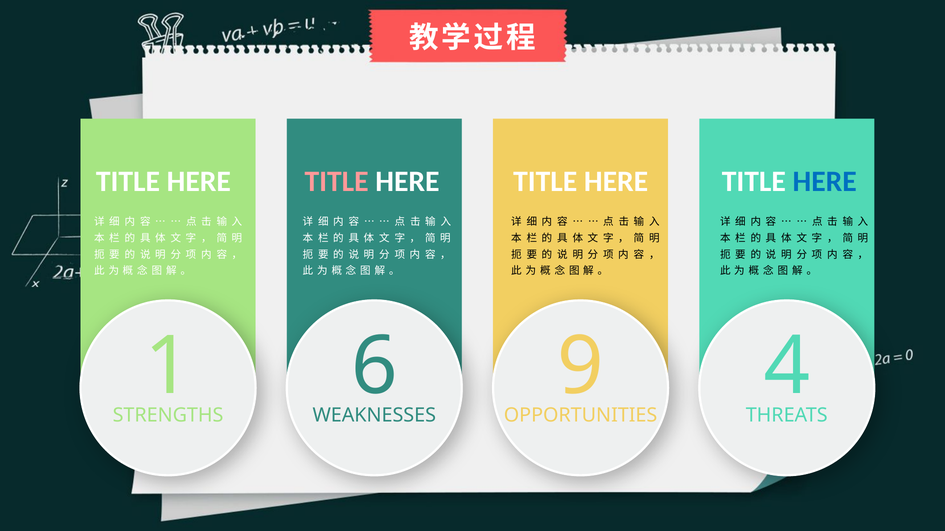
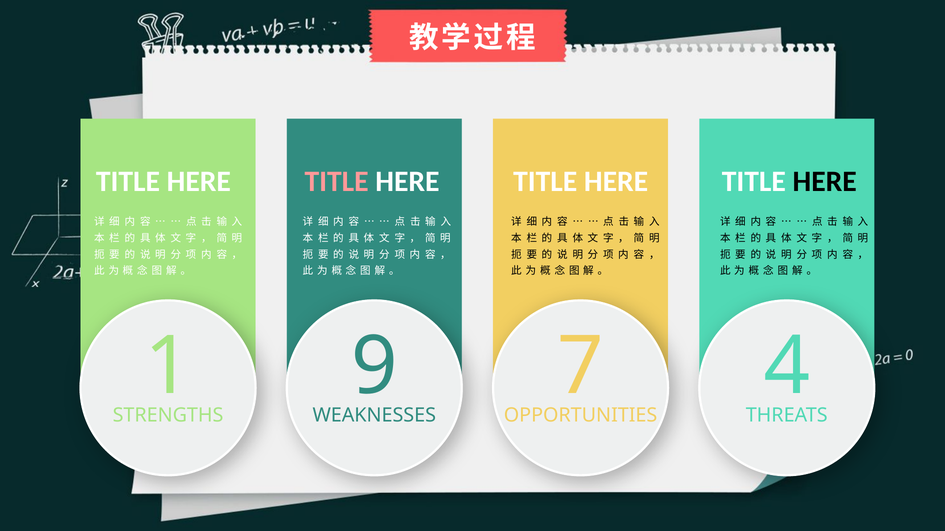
HERE colour: blue -> black (825, 182)
6: 6 -> 9 (374, 367)
9: 9 -> 7 (581, 367)
